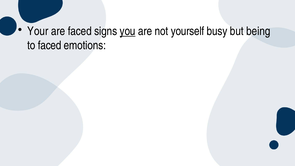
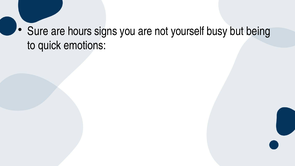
Your: Your -> Sure (38, 31)
are faced: faced -> hours (80, 31)
you underline: present -> none (128, 31)
to faced: faced -> quick (50, 45)
